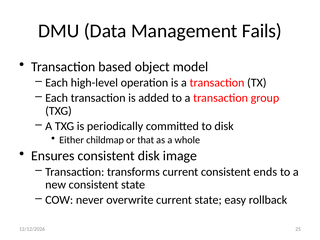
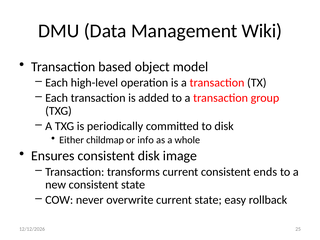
Fails: Fails -> Wiki (262, 31)
that: that -> info (146, 140)
